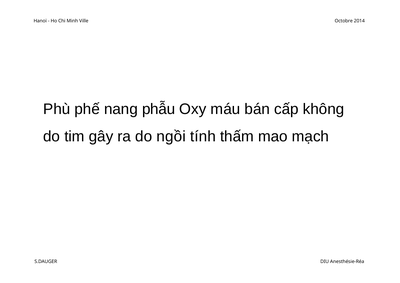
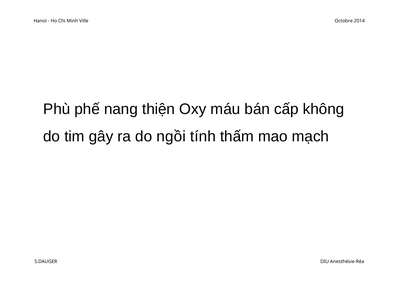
phẫu: phẫu -> thiện (159, 109)
